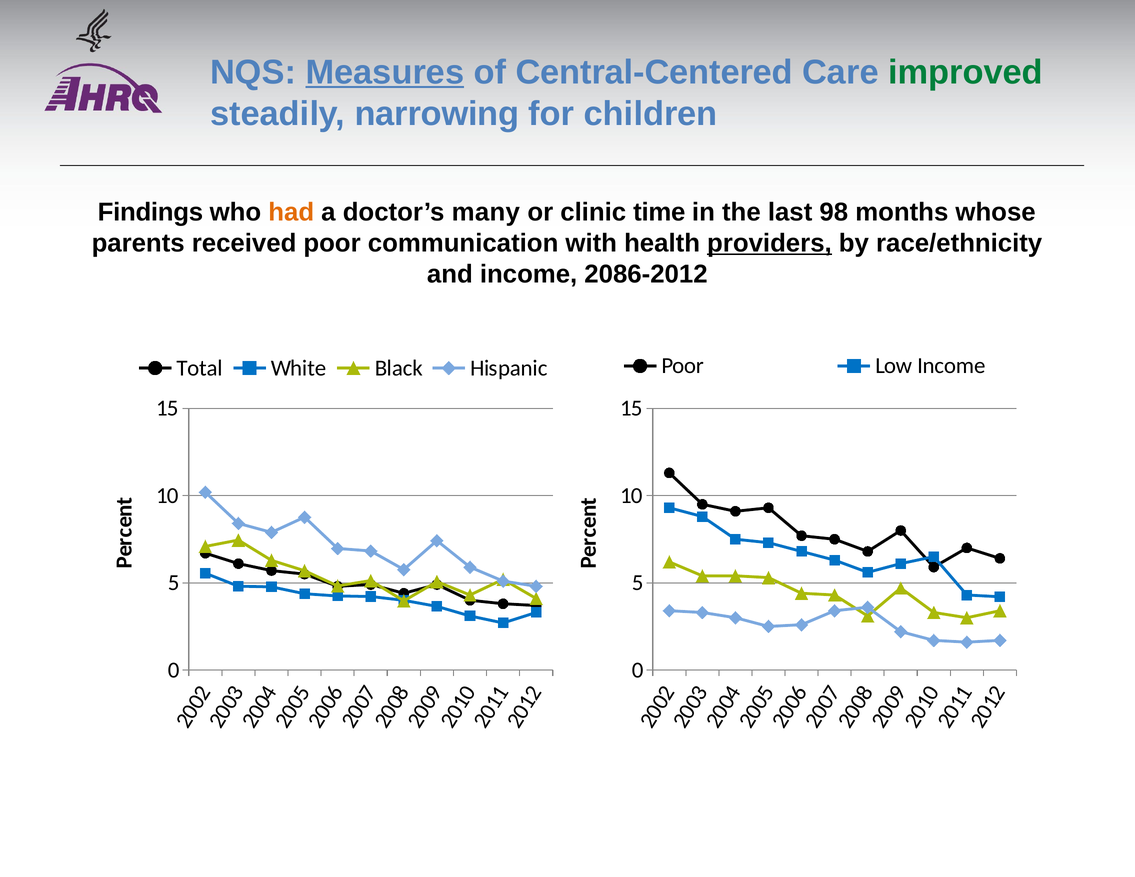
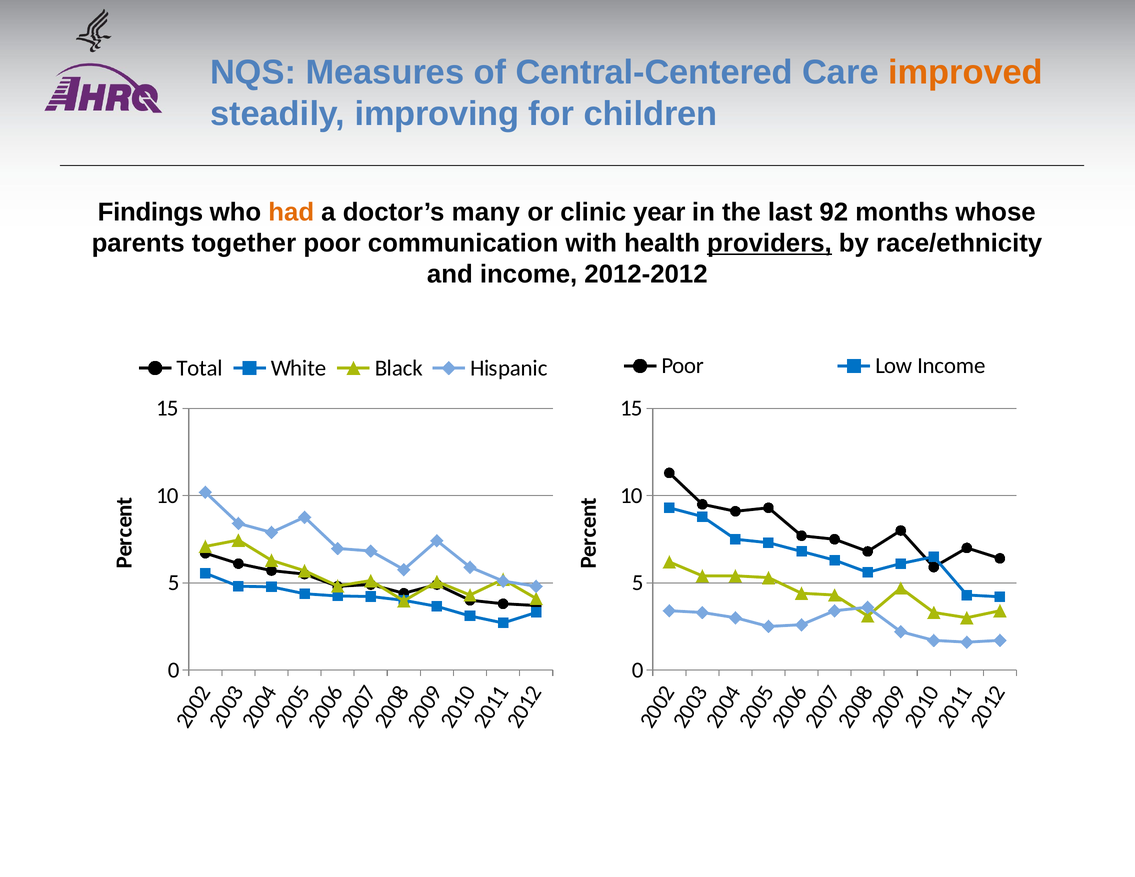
Measures underline: present -> none (385, 72)
improved colour: green -> orange (966, 72)
narrowing: narrowing -> improving (437, 114)
time: time -> year (659, 212)
98: 98 -> 92 (834, 212)
received: received -> together (244, 243)
2086-2012: 2086-2012 -> 2012-2012 (646, 274)
